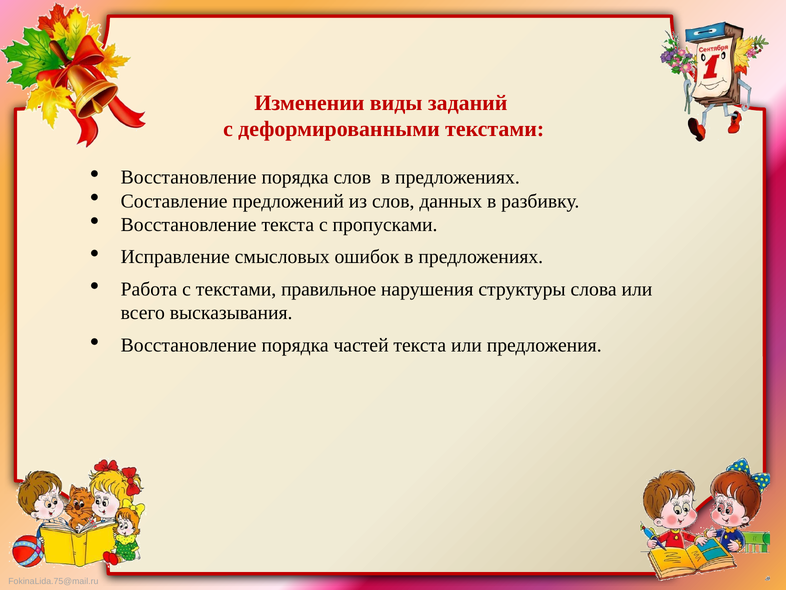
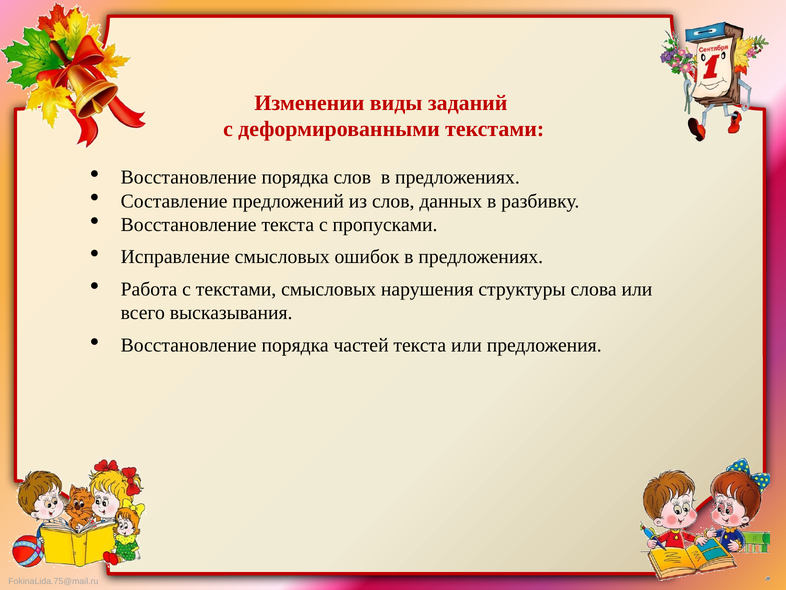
текстами правильное: правильное -> смысловых (329, 289)
